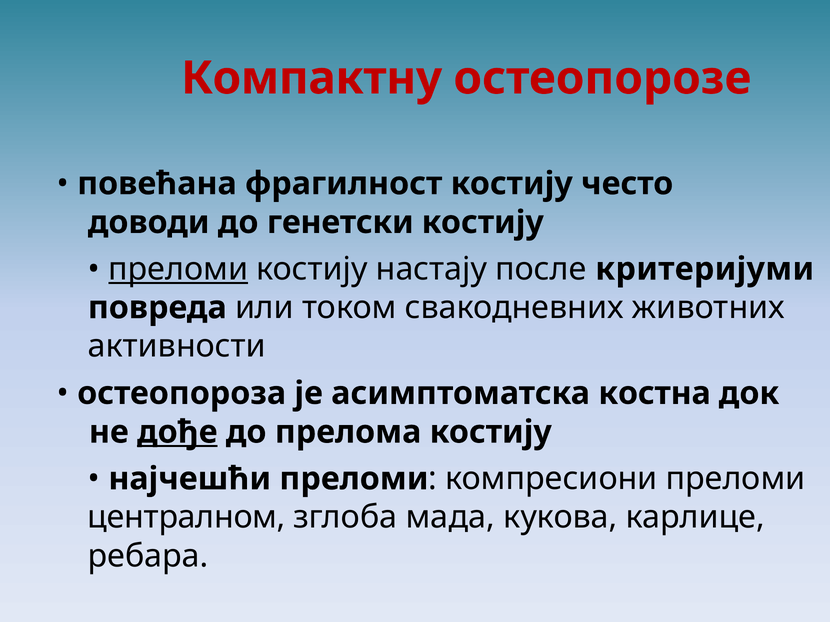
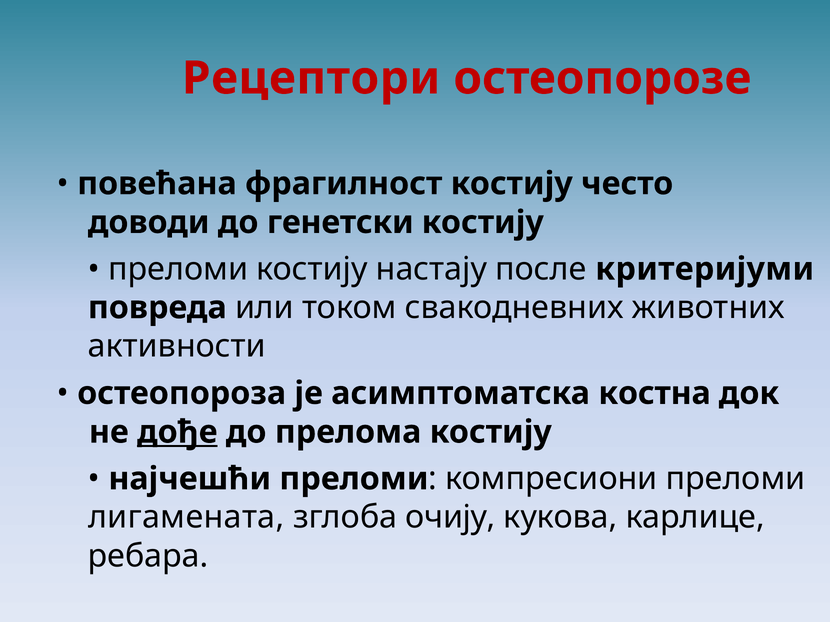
Компактну: Компактну -> Рецептори (311, 78)
преломи underline: present -> none (178, 269)
централном: централном -> лигамената (186, 518)
мада: мада -> очију (451, 518)
